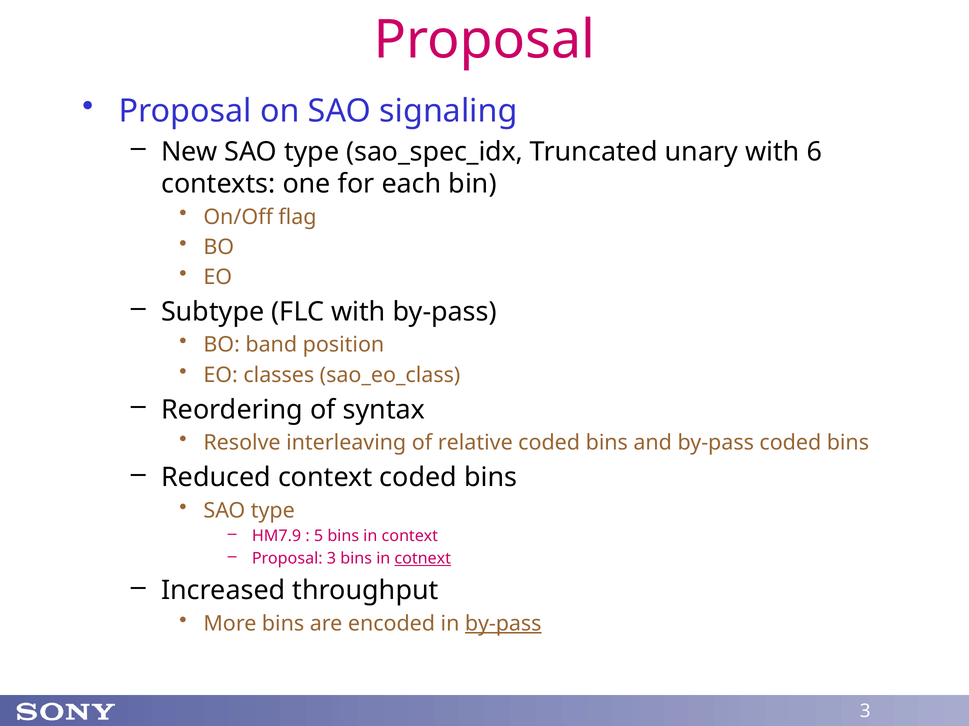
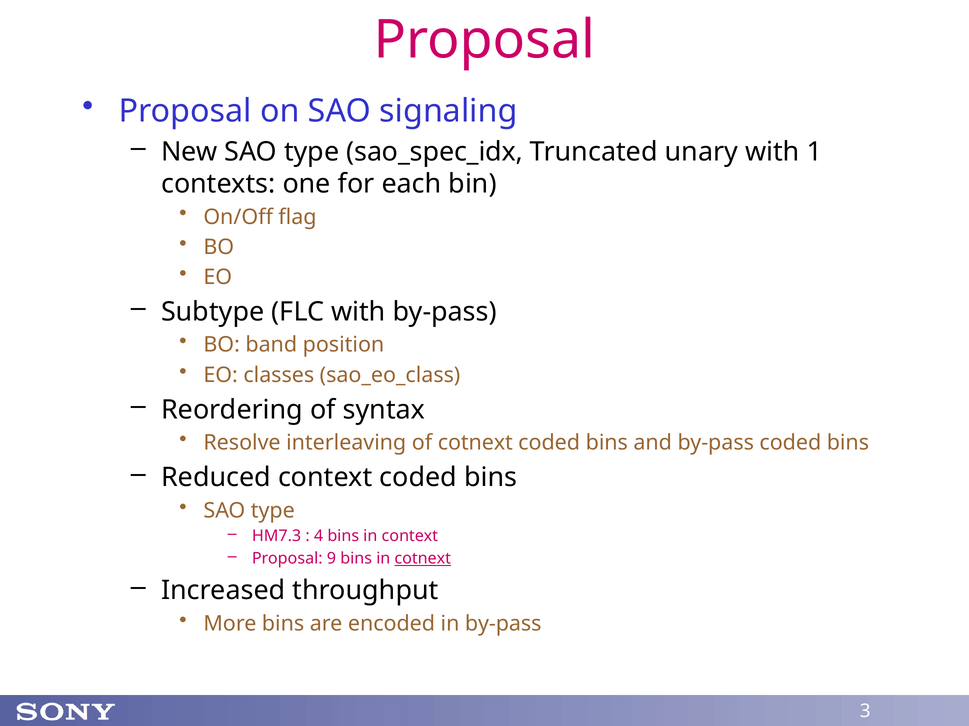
6: 6 -> 1 (814, 152)
of relative: relative -> cotnext (475, 443)
HM7.9: HM7.9 -> HM7.3 (277, 537)
5: 5 -> 4 (319, 537)
Proposal 3: 3 -> 9 (331, 559)
by-pass underline: present -> none (503, 624)
